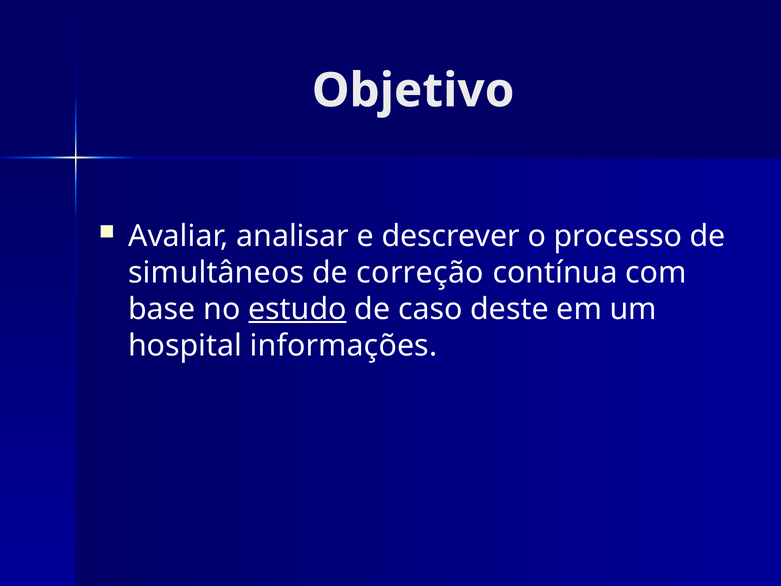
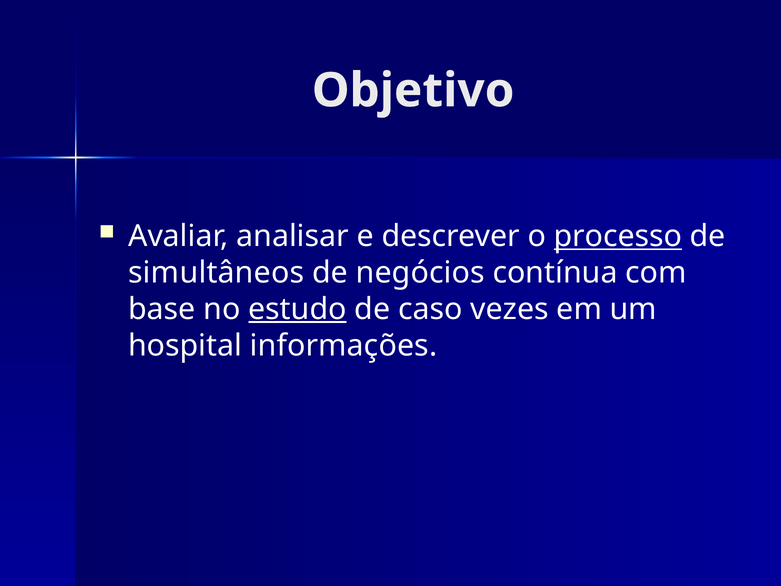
processo underline: none -> present (618, 236)
correção: correção -> negócios (420, 272)
deste: deste -> vezes (510, 309)
